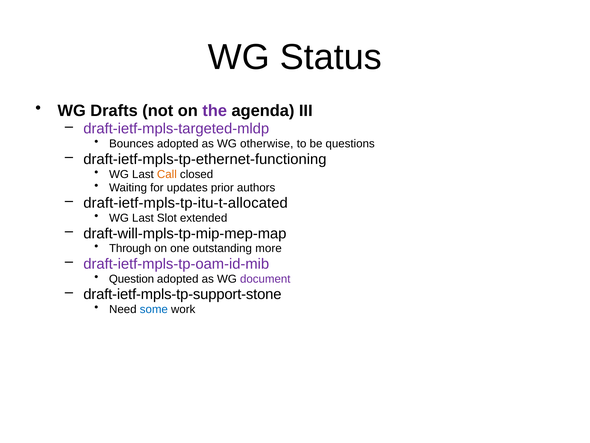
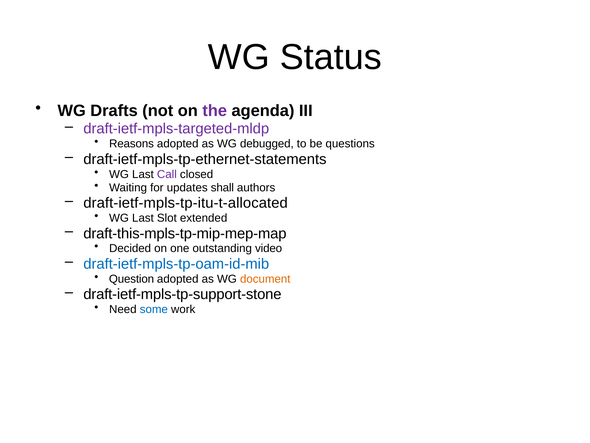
Bounces: Bounces -> Reasons (132, 144)
otherwise: otherwise -> debugged (267, 144)
draft-ietf-mpls-tp-ethernet-functioning: draft-ietf-mpls-tp-ethernet-functioning -> draft-ietf-mpls-tp-ethernet-statements (205, 159)
Call colour: orange -> purple (167, 174)
prior: prior -> shall (222, 187)
draft-will-mpls-tp-mip-mep-map: draft-will-mpls-tp-mip-mep-map -> draft-this-mpls-tp-mip-mep-map (185, 233)
Through: Through -> Decided (130, 248)
more: more -> video (269, 248)
draft-ietf-mpls-tp-oam-id-mib colour: purple -> blue (176, 264)
document colour: purple -> orange (265, 279)
